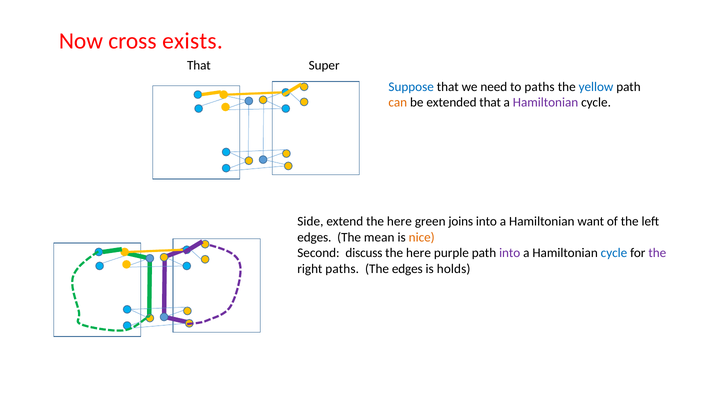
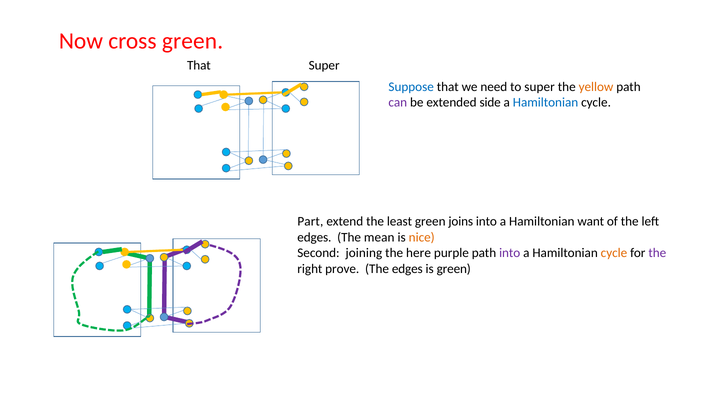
cross exists: exists -> green (193, 41)
to paths: paths -> super (540, 87)
yellow colour: blue -> orange (596, 87)
can colour: orange -> purple (398, 102)
extended that: that -> side (490, 102)
Hamiltonian colour: purple -> blue (546, 102)
Side: Side -> Part (310, 221)
extend the here: here -> least (399, 221)
discuss: discuss -> joining (364, 253)
cycle colour: blue -> orange (614, 253)
right paths: paths -> prove (342, 269)
is holds: holds -> green (454, 269)
